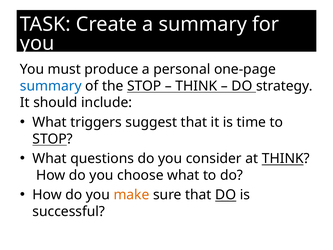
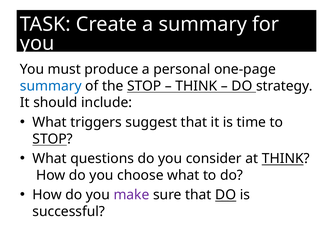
make colour: orange -> purple (131, 195)
